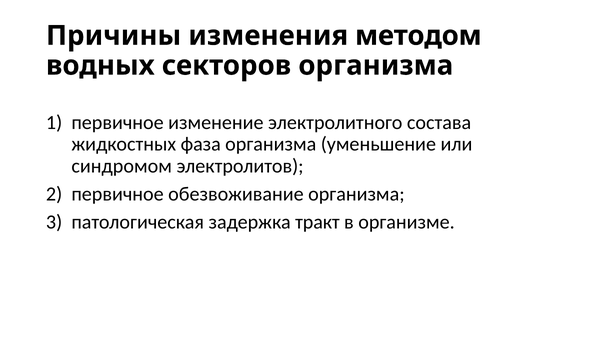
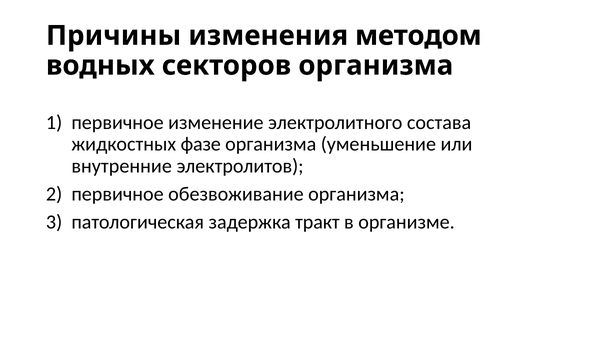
фаза: фаза -> фазе (201, 144)
синдромом: синдромом -> внутренние (122, 166)
